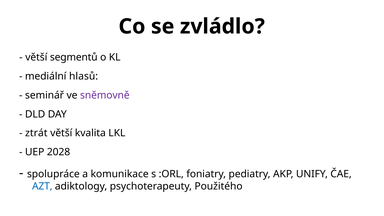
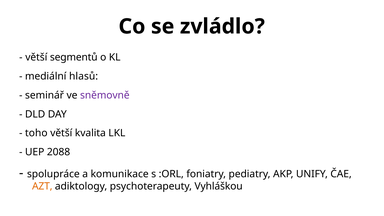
ztrát: ztrát -> toho (36, 133)
2028: 2028 -> 2088 (59, 152)
AZT colour: blue -> orange (42, 186)
Použitého: Použitého -> Vyhláškou (219, 186)
